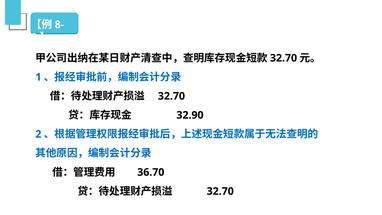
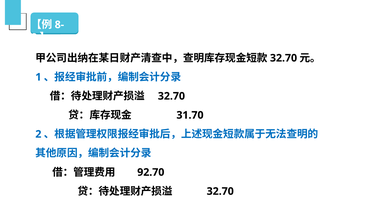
32.90: 32.90 -> 31.70 (190, 115)
36.70: 36.70 -> 92.70 (151, 172)
